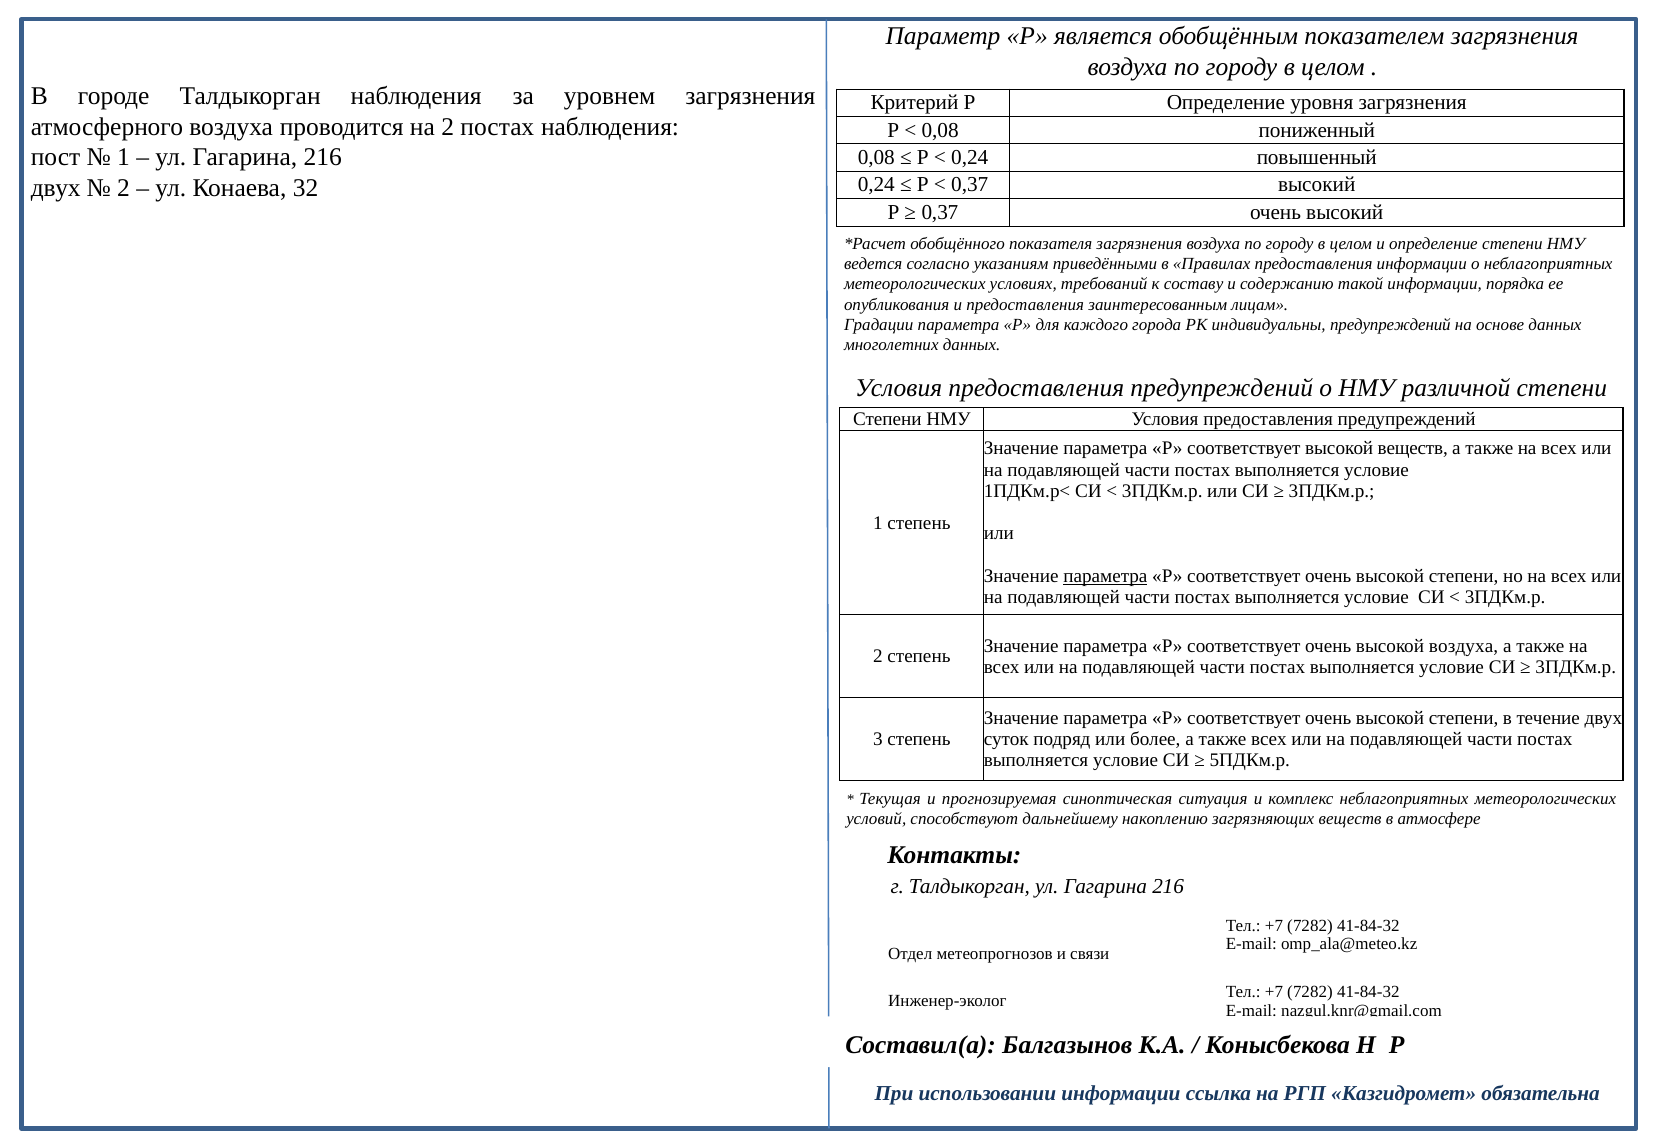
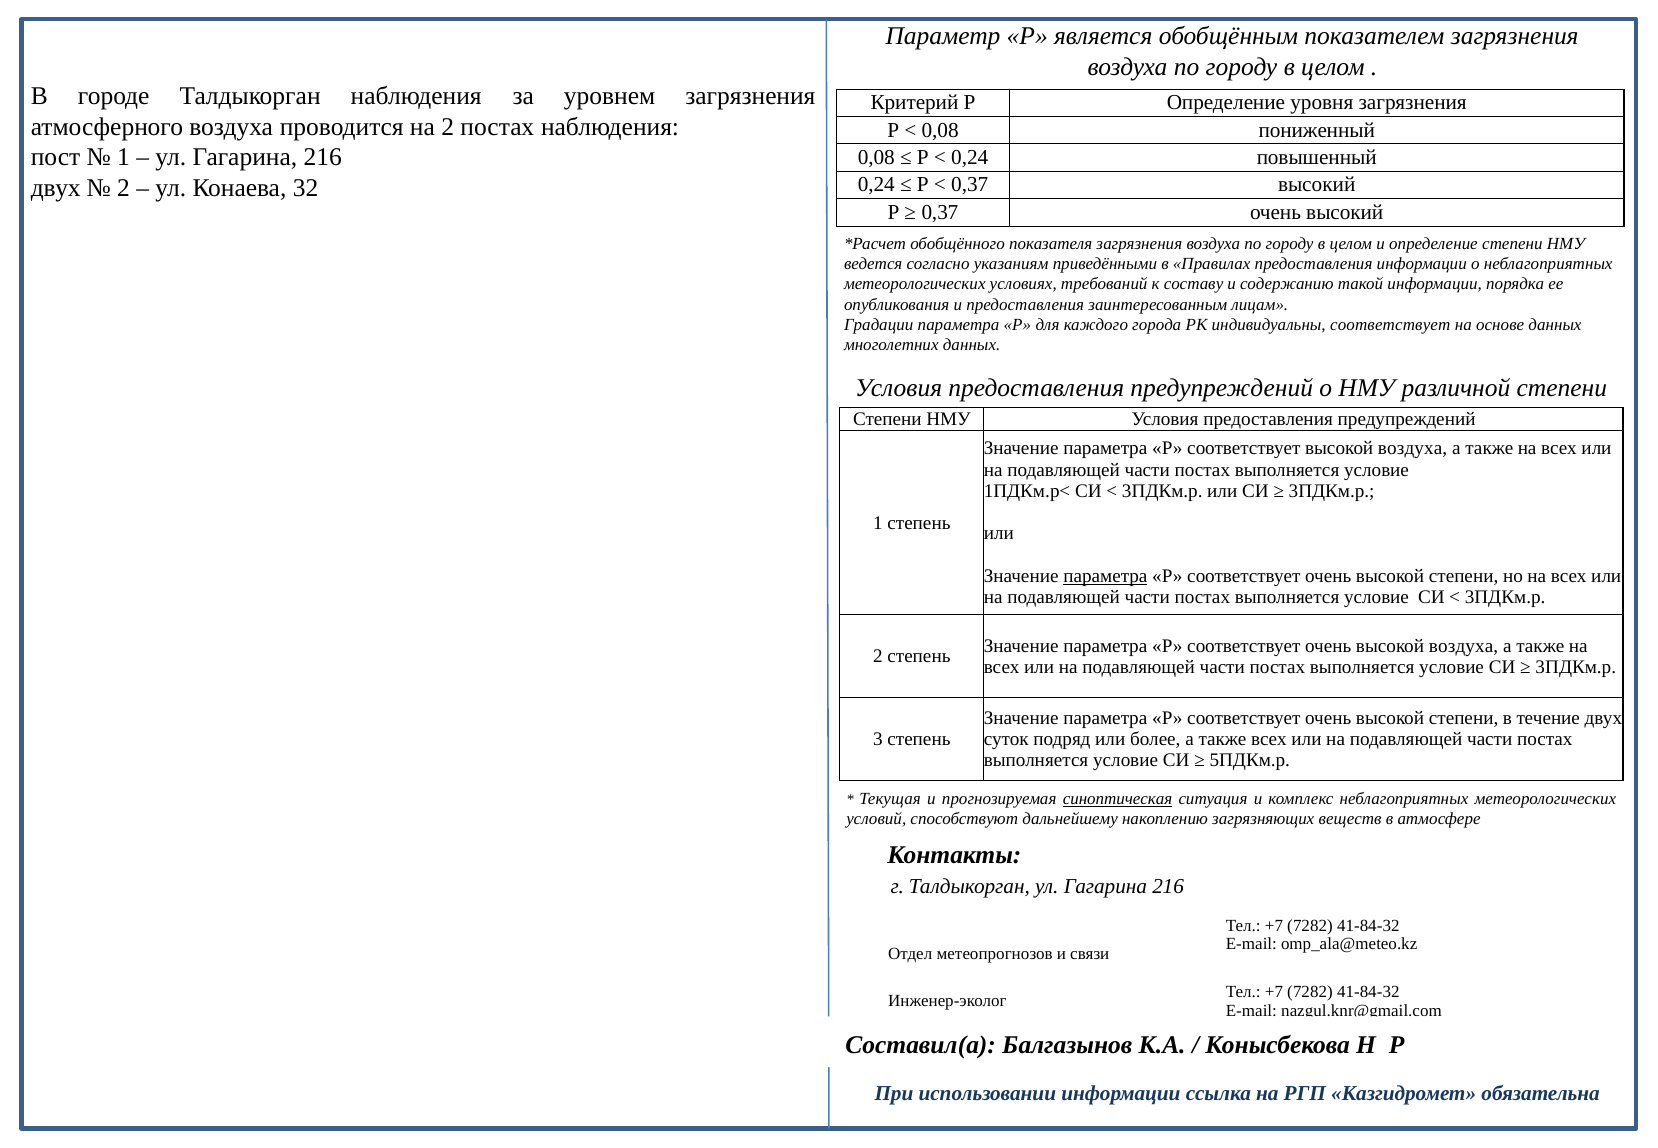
индивидуальны предупреждений: предупреждений -> соответствует (1390, 325)
соответствует высокой веществ: веществ -> воздуха (1413, 449)
синоптическая underline: none -> present (1118, 799)
